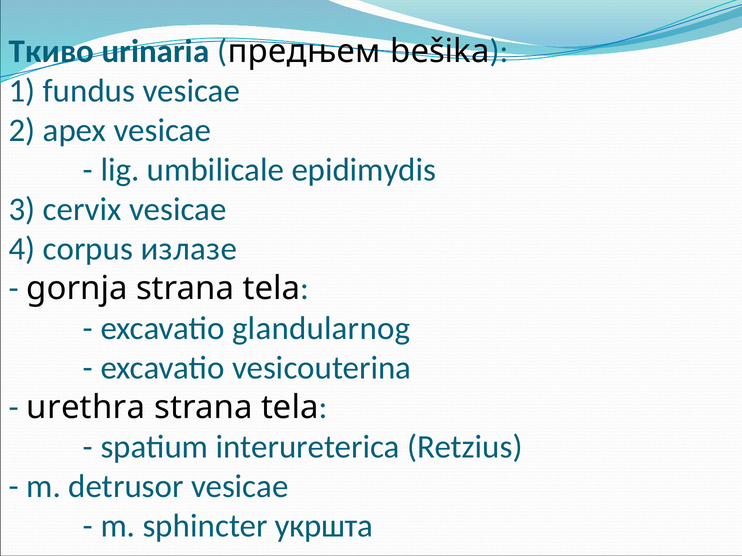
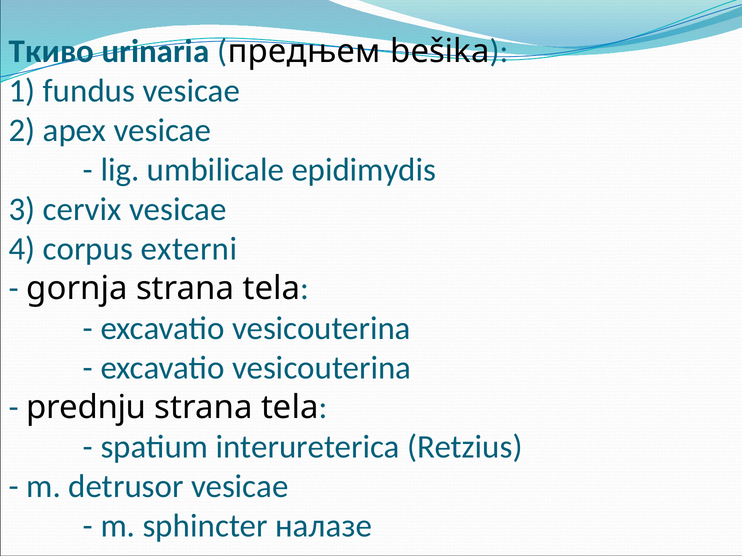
излазе: излазе -> externi (189, 249)
glandularnog: glandularnog -> vesicouterina (321, 328)
urethra: urethra -> prednju (86, 408)
укршта: укршта -> налазе (324, 526)
